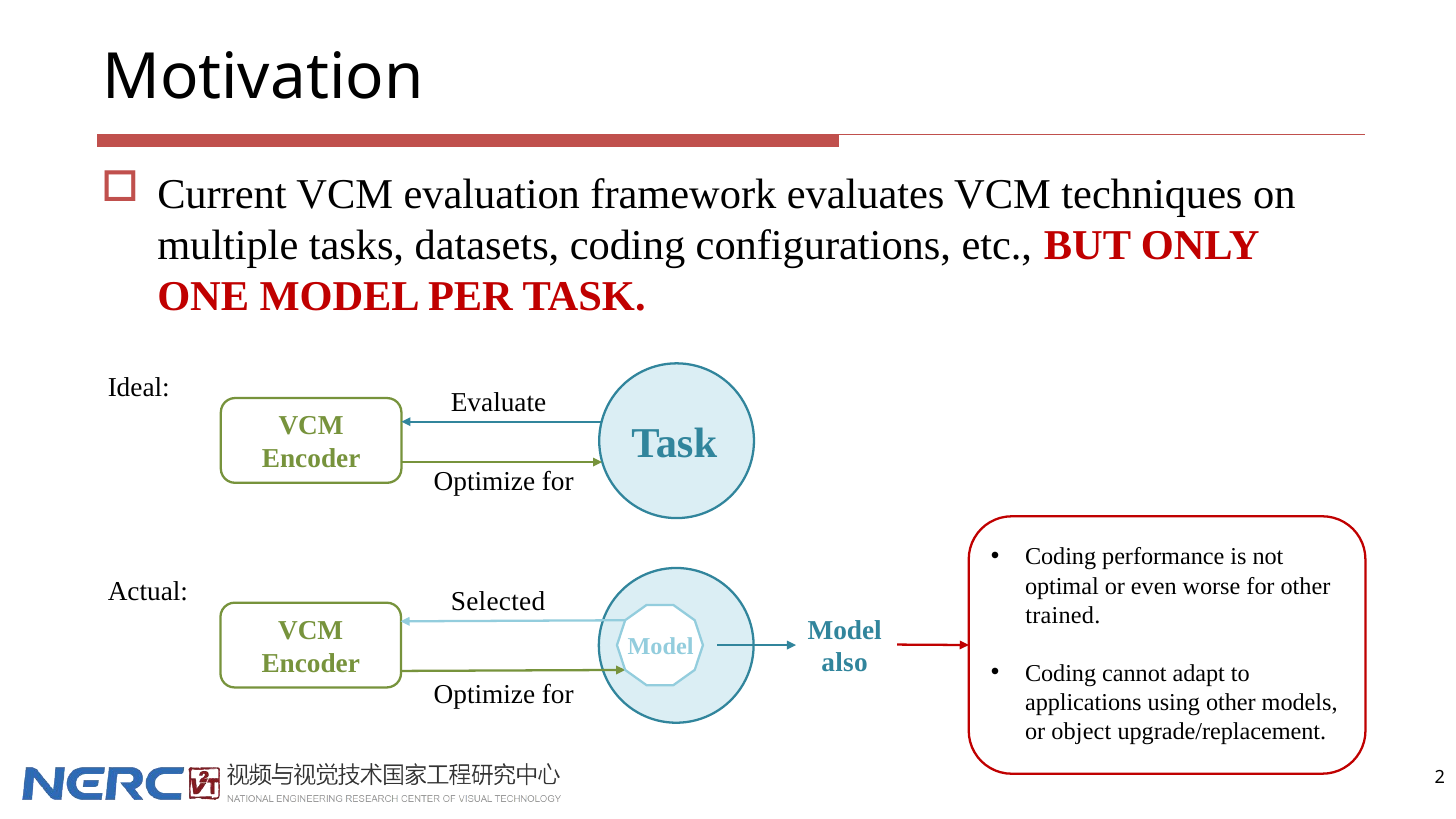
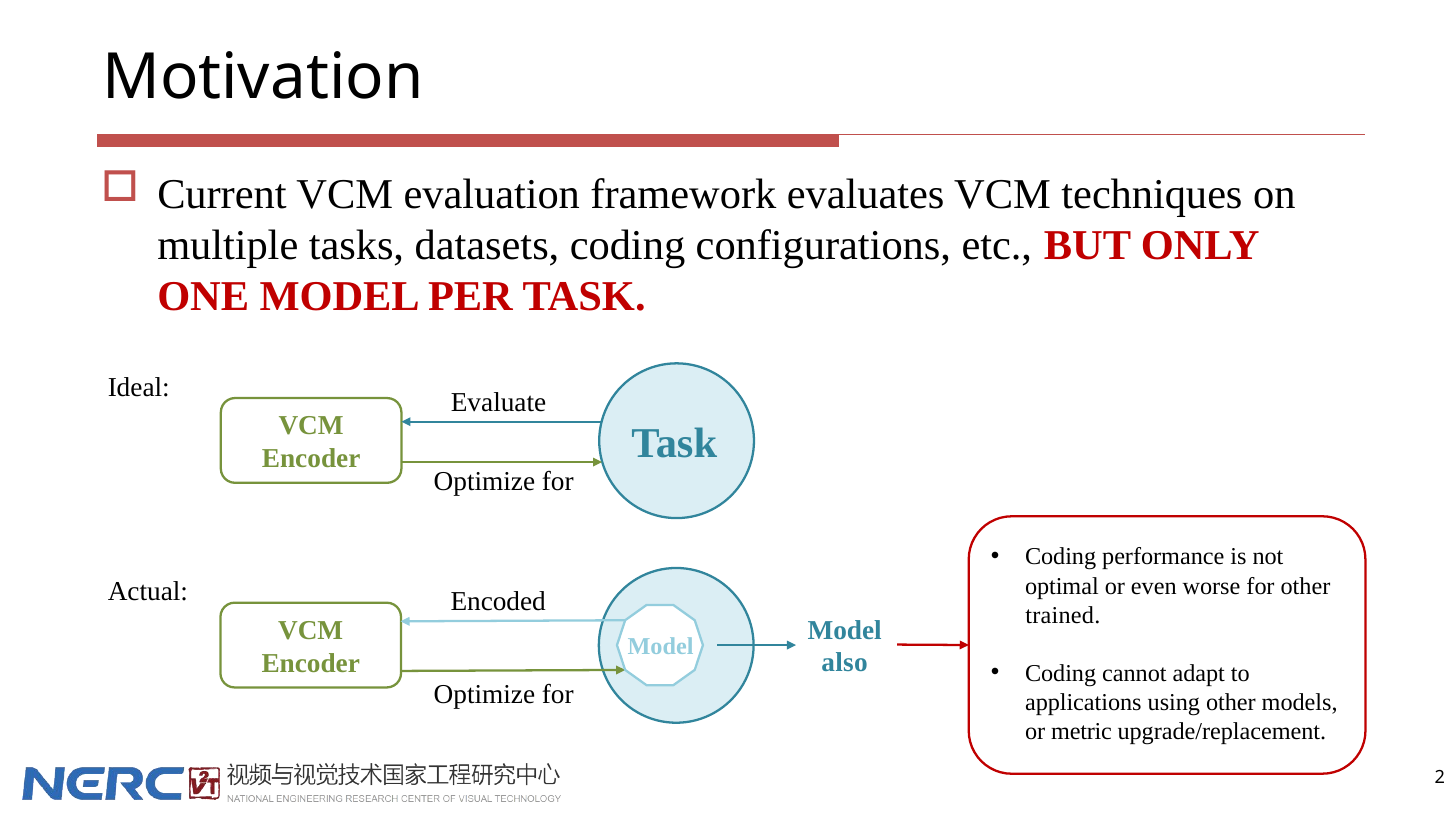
Selected: Selected -> Encoded (498, 601)
object: object -> metric (1082, 732)
